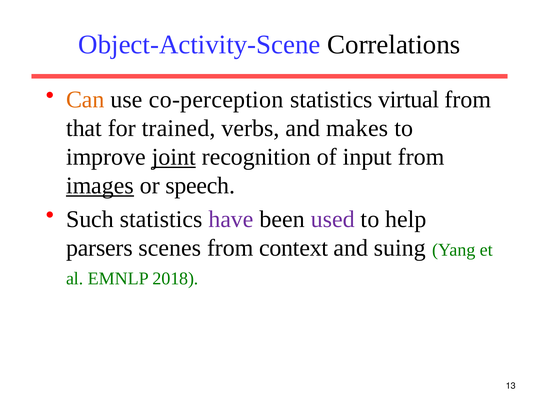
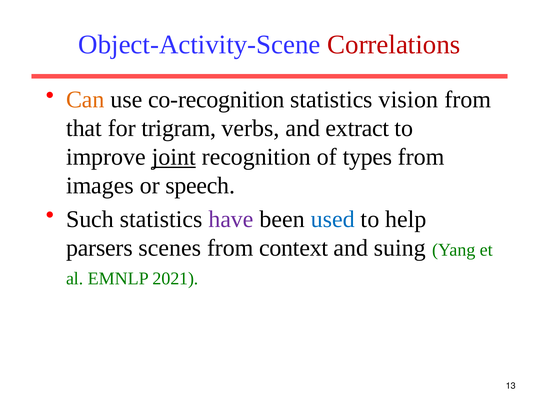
Correlations colour: black -> red (394, 45)
co-perception: co-perception -> co-recognition (216, 100)
virtual: virtual -> vision (408, 100)
trained: trained -> trigram (179, 128)
makes: makes -> extract (357, 128)
input: input -> types (367, 157)
images underline: present -> none (100, 186)
used colour: purple -> blue (333, 219)
2018: 2018 -> 2021 (176, 279)
